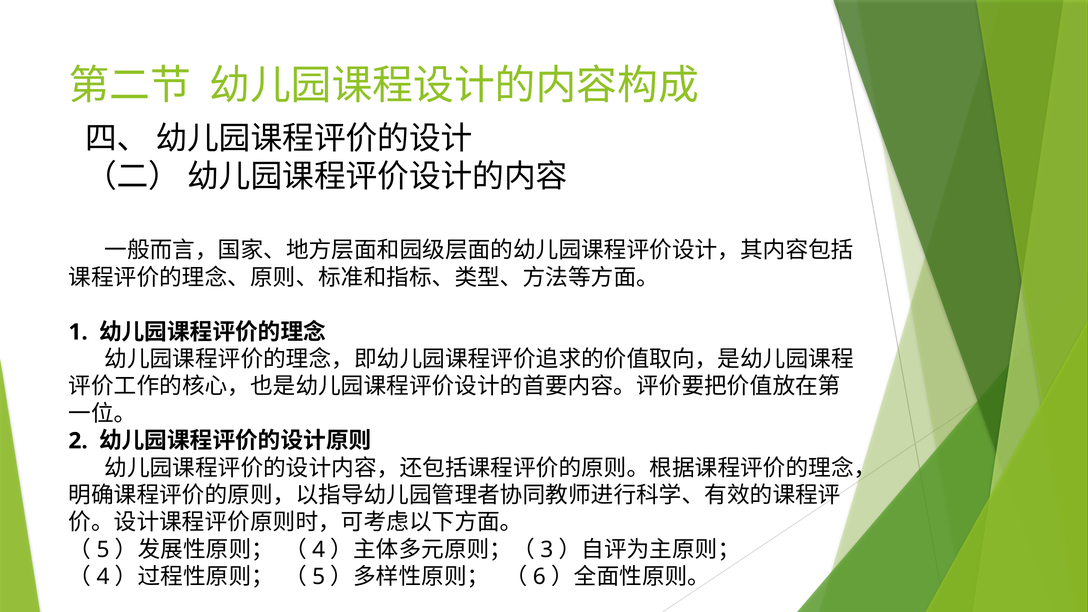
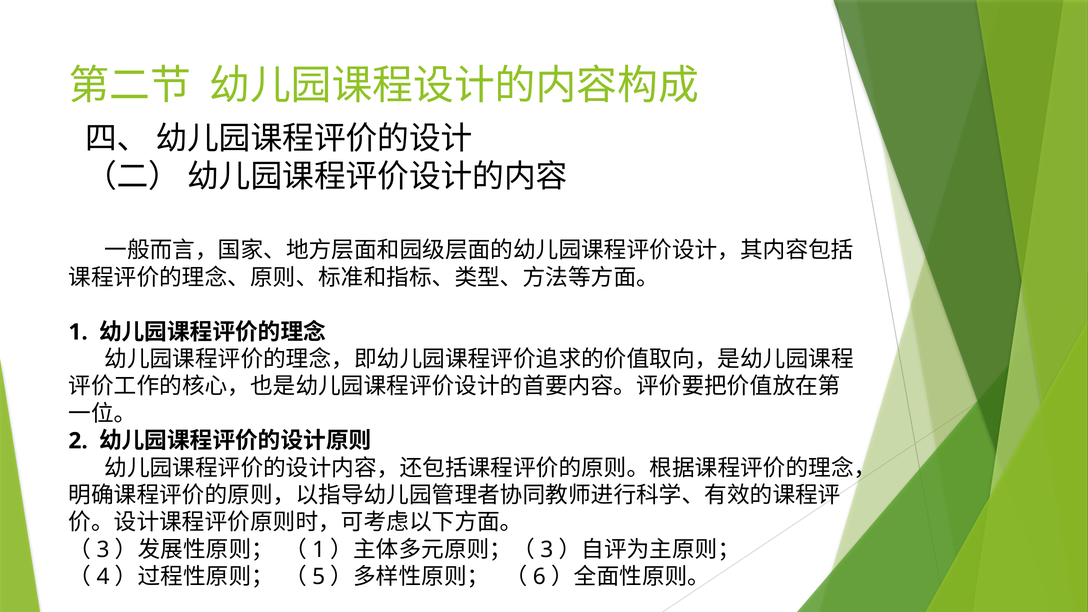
5: 5 -> 3 (103, 550)
4: 4 -> 1 (319, 550)
